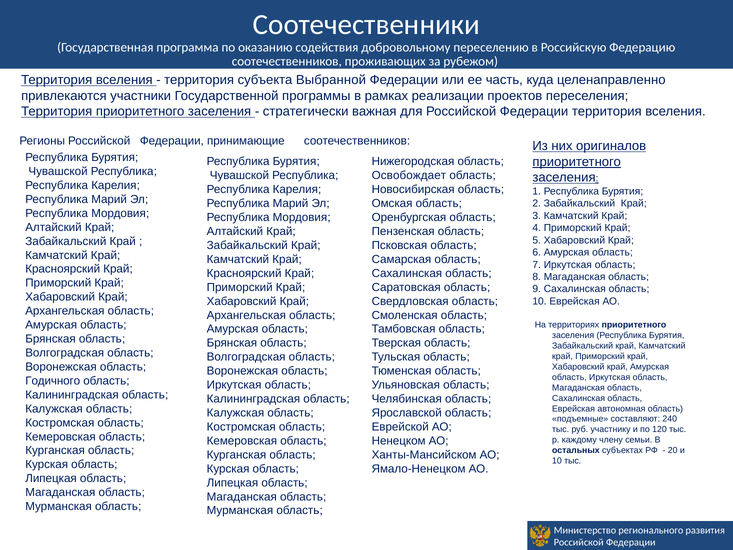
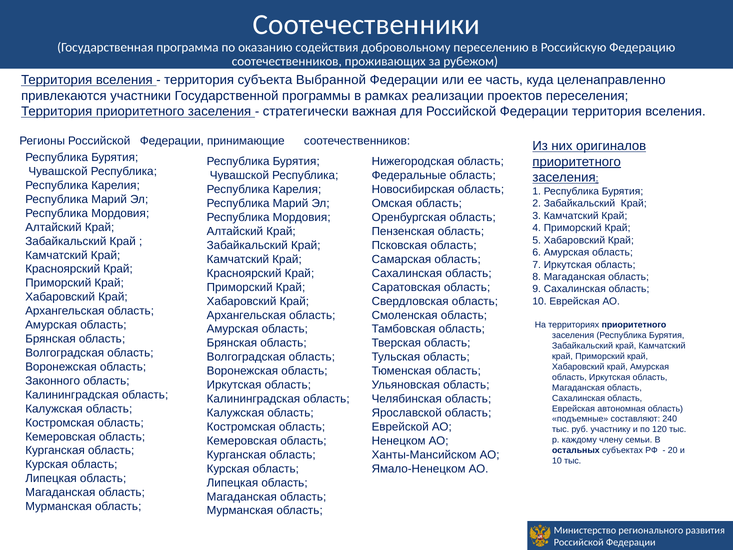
Освобождает: Освобождает -> Федеральные (409, 175)
Годичного: Годичного -> Законного (53, 381)
